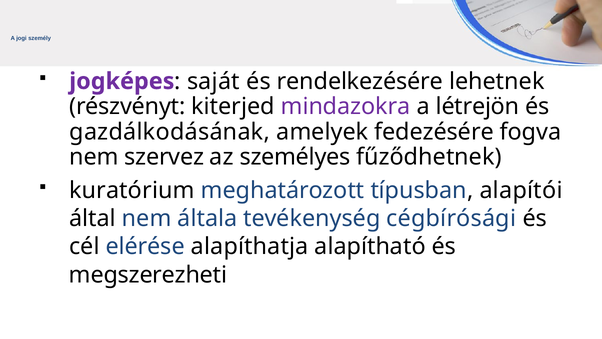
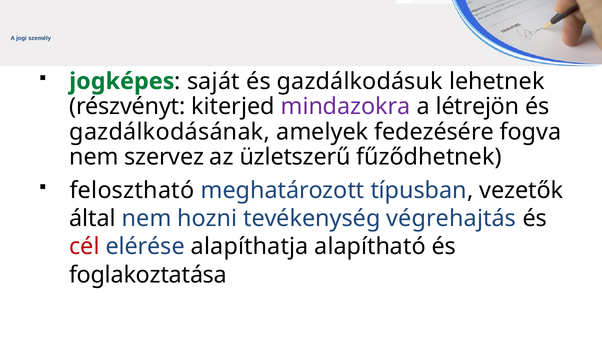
jogképes colour: purple -> green (122, 81)
rendelkezésére: rendelkezésére -> gazdálkodásuk (360, 81)
személyes: személyes -> üzletszerű (295, 157)
kuratórium: kuratórium -> felosztható (132, 190)
alapítói: alapítói -> vezetők (521, 190)
általa: általa -> hozni (207, 218)
cégbírósági: cégbírósági -> végrehajtás (451, 218)
cél colour: black -> red (84, 246)
megszerezheti: megszerezheti -> foglakoztatása (148, 275)
